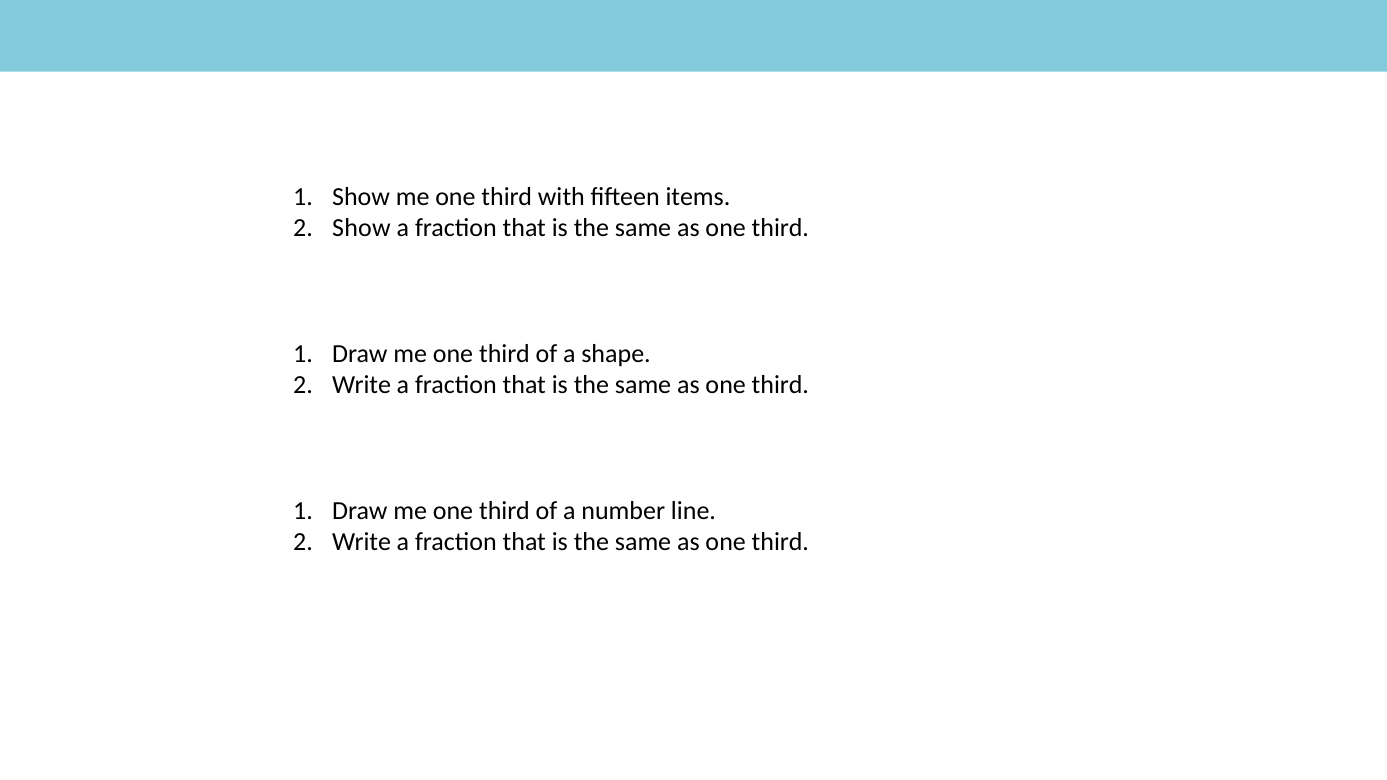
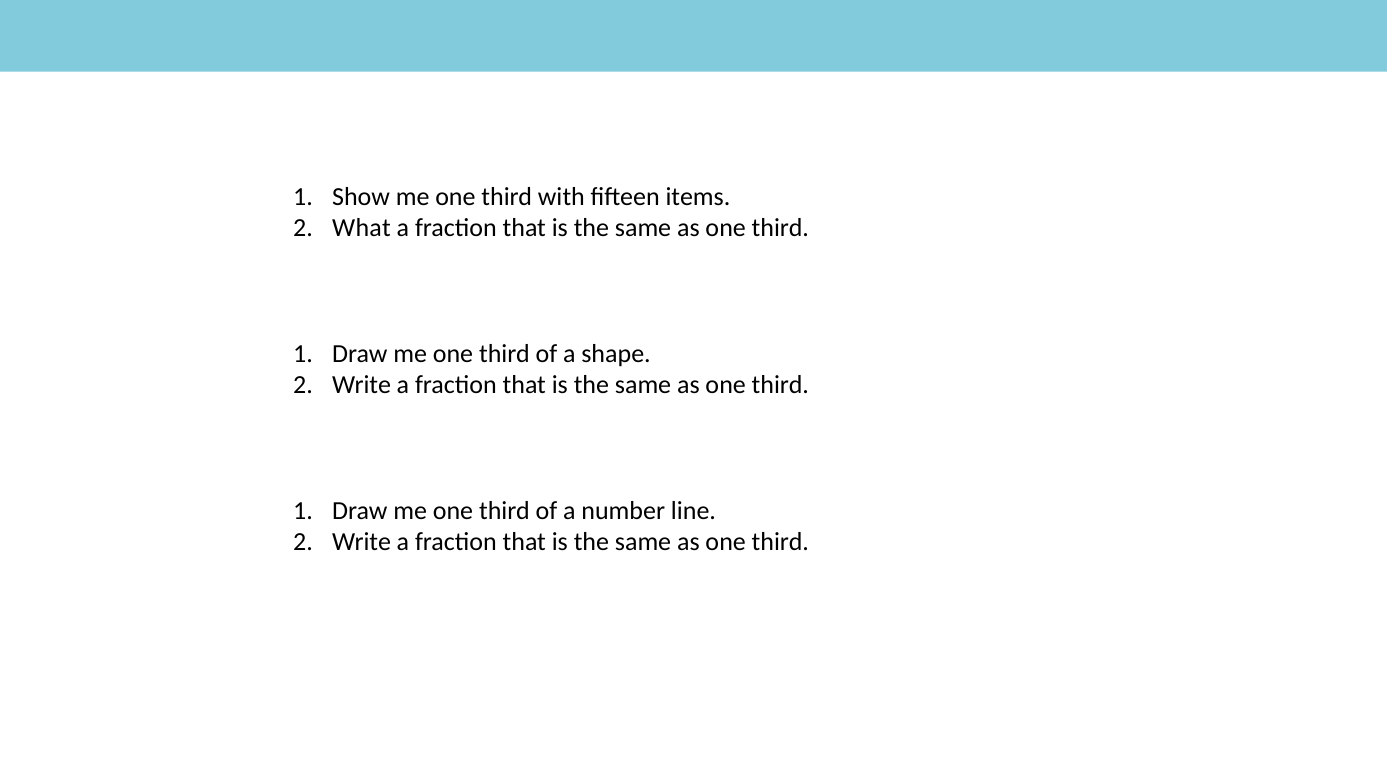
Show: Show -> What (361, 228)
